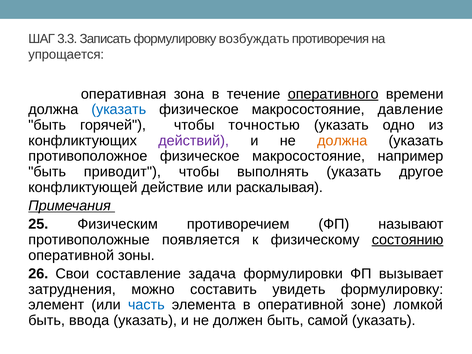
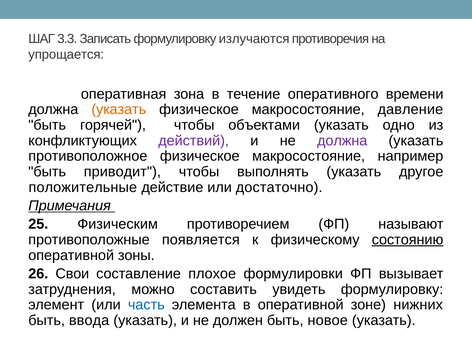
возбуждать: возбуждать -> излучаются (254, 39)
оперативного underline: present -> none (333, 94)
указать colour: blue -> orange (119, 109)
точностью: точностью -> объектами (264, 125)
должна colour: orange -> purple (342, 141)
конфликтующей: конфликтующей -> положительные (83, 187)
раскалывая: раскалывая -> достаточно (279, 187)
задача: задача -> плохое (212, 274)
ломкой: ломкой -> нижних (418, 305)
самой: самой -> новое (328, 320)
